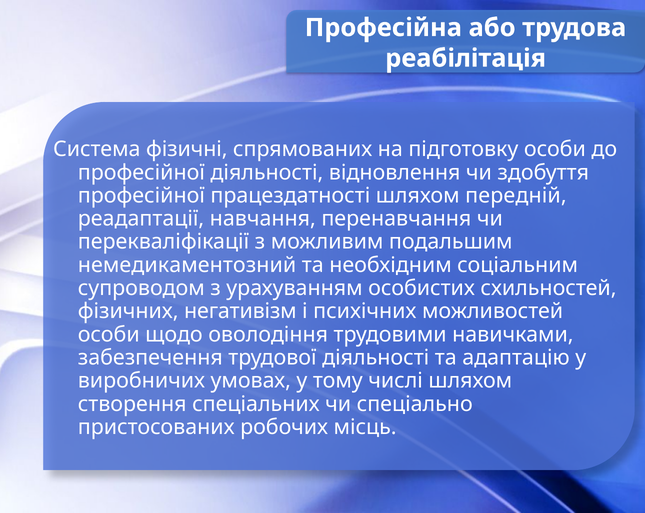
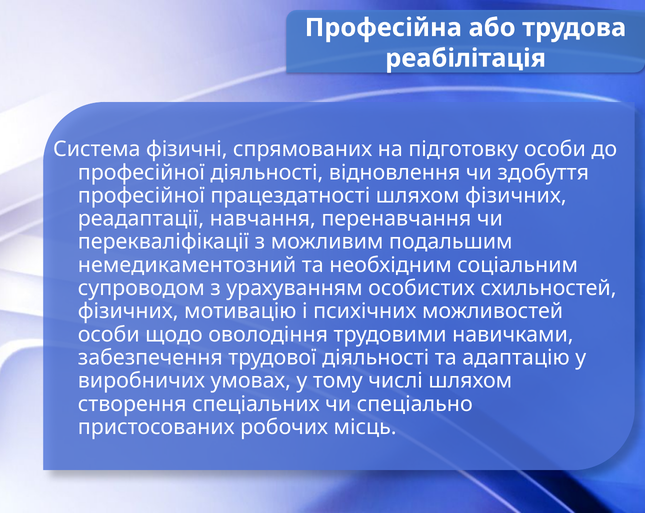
передній: передній -> фізичних (516, 196)
негативізм: негативізм -> мотивацію (240, 311)
